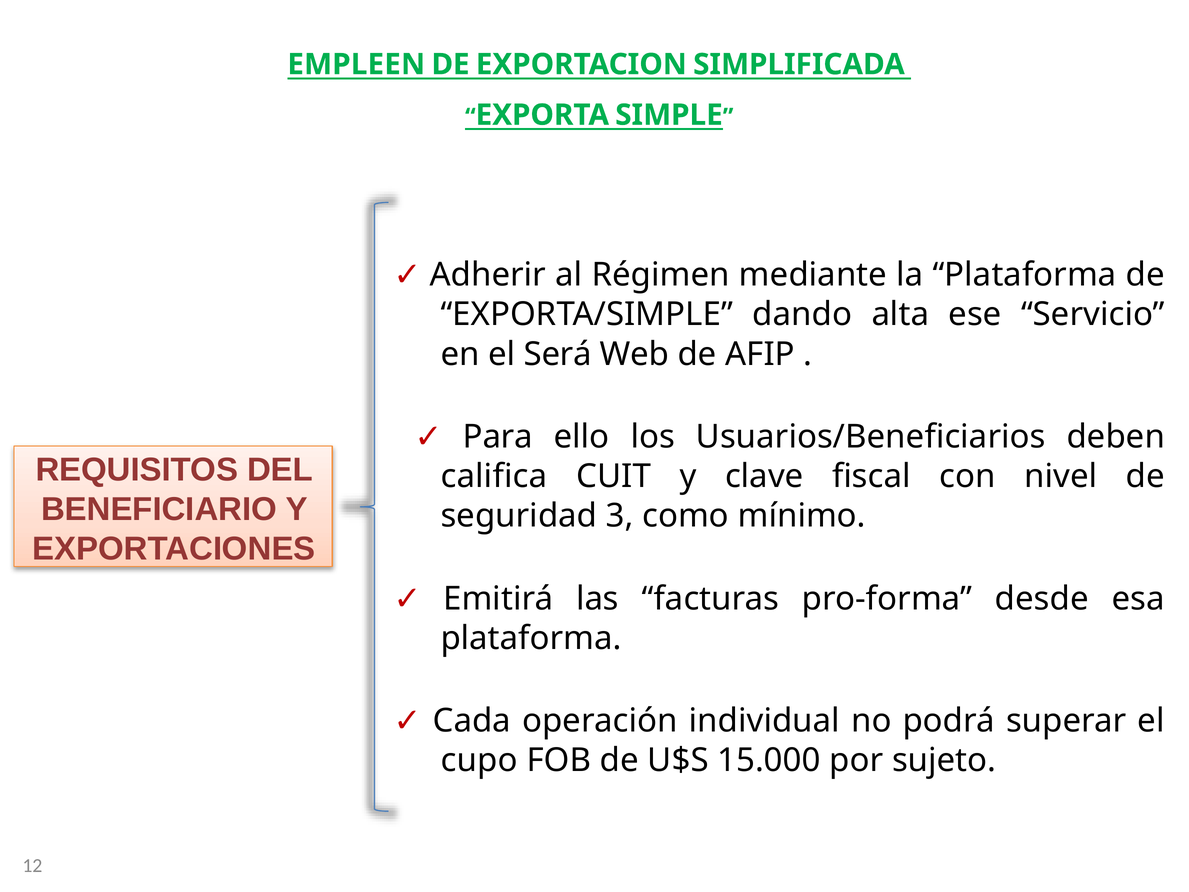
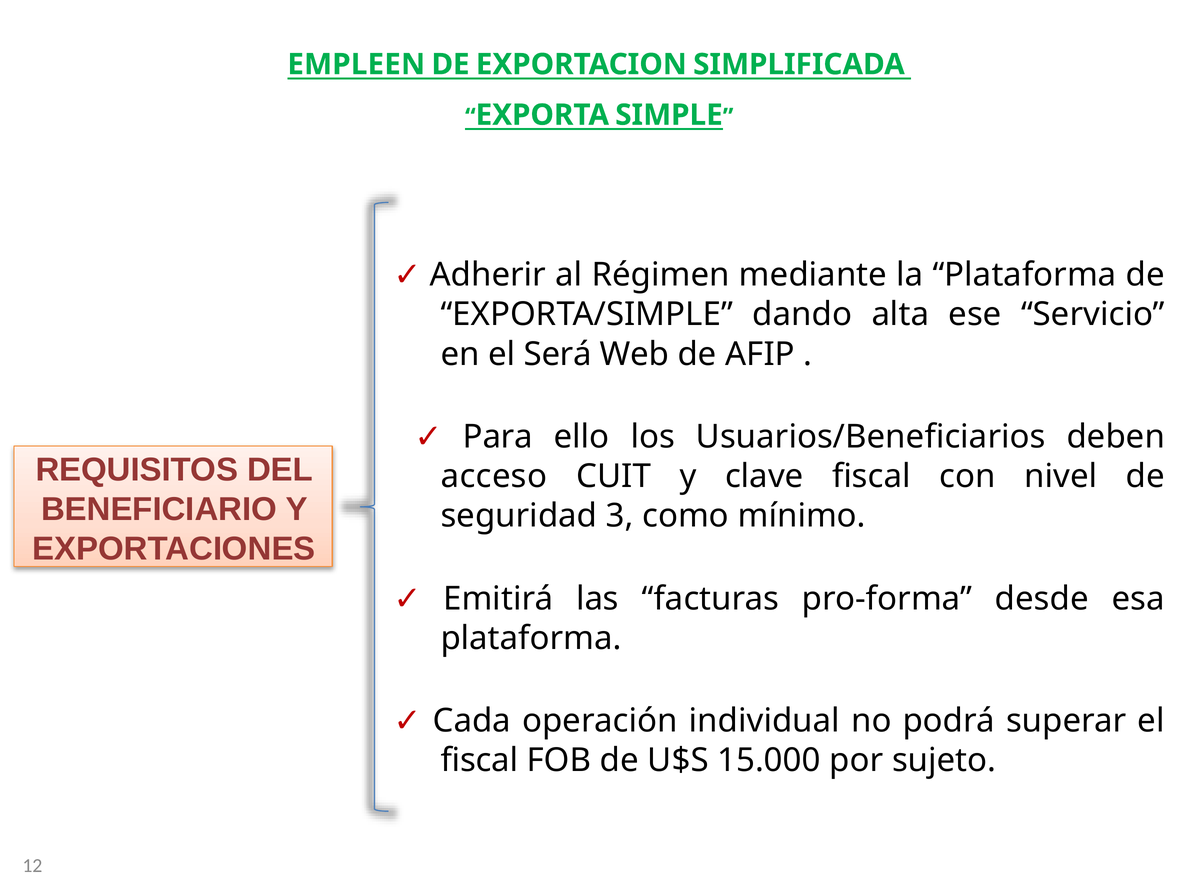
califica: califica -> acceso (494, 476)
cupo: cupo -> fiscal (479, 760)
